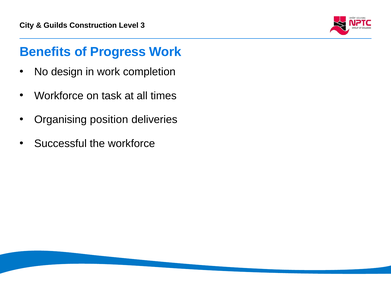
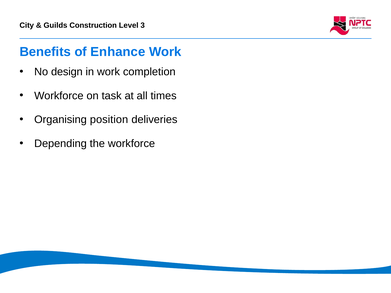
Progress: Progress -> Enhance (118, 52)
Successful: Successful -> Depending (60, 144)
